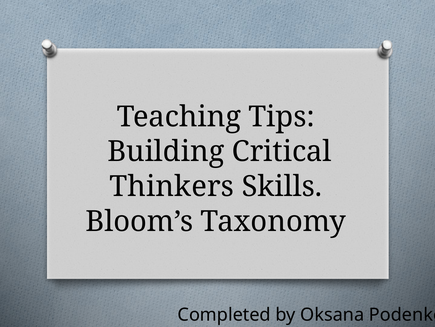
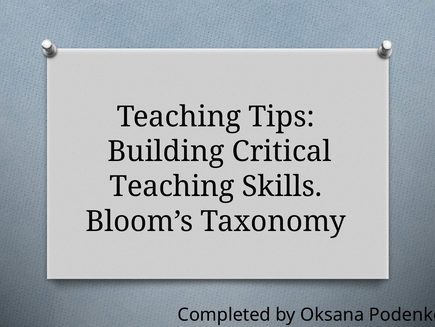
Thinkers: Thinkers -> Teaching (172, 186)
